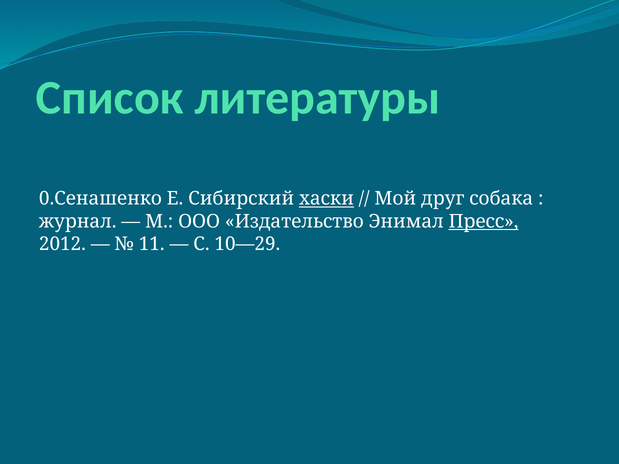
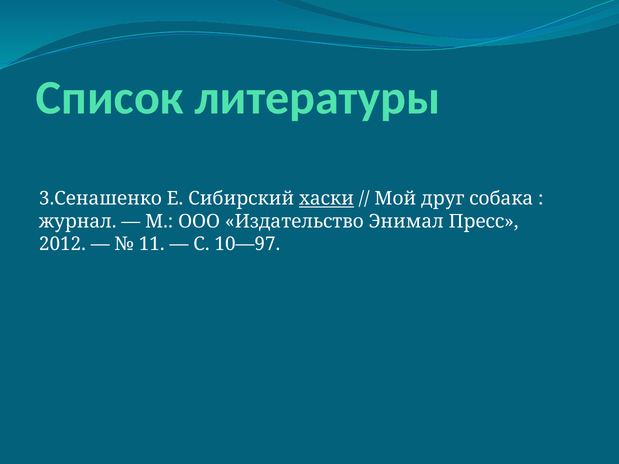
0.Сенашенко: 0.Сенашенко -> 3.Сенашенко (100, 199)
Пресс underline: present -> none (484, 221)
10—29: 10—29 -> 10—97 (247, 244)
